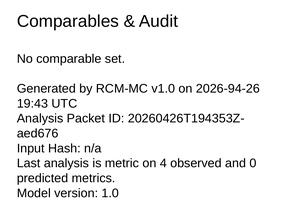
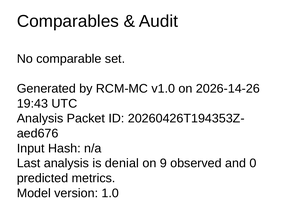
2026-94-26: 2026-94-26 -> 2026-14-26 (228, 89)
metric: metric -> denial (122, 164)
4: 4 -> 9 (163, 164)
